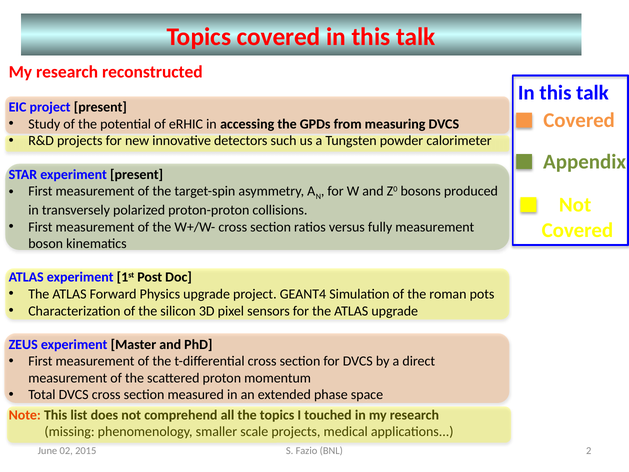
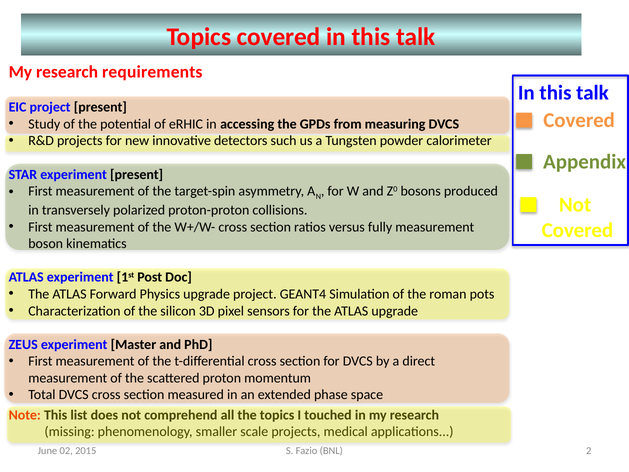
reconstructed: reconstructed -> requirements (152, 72)
